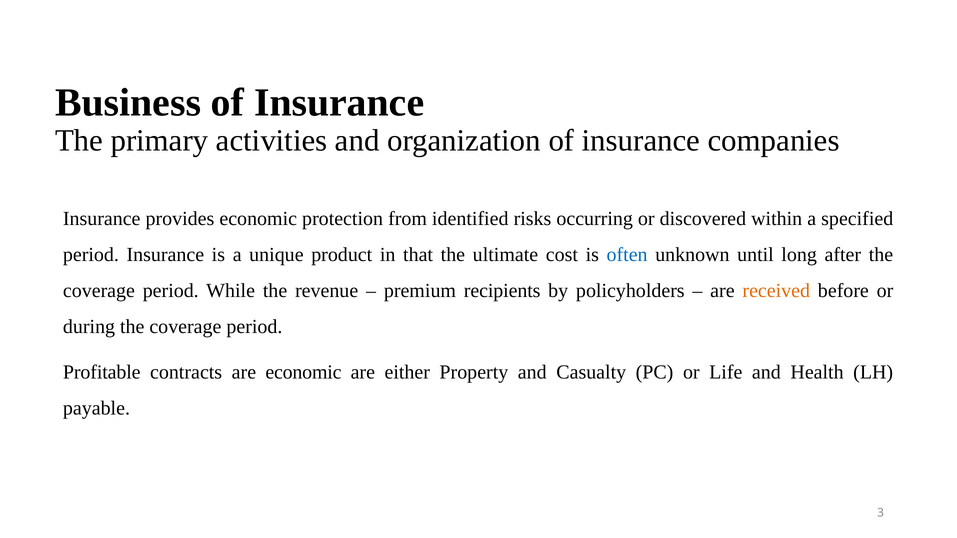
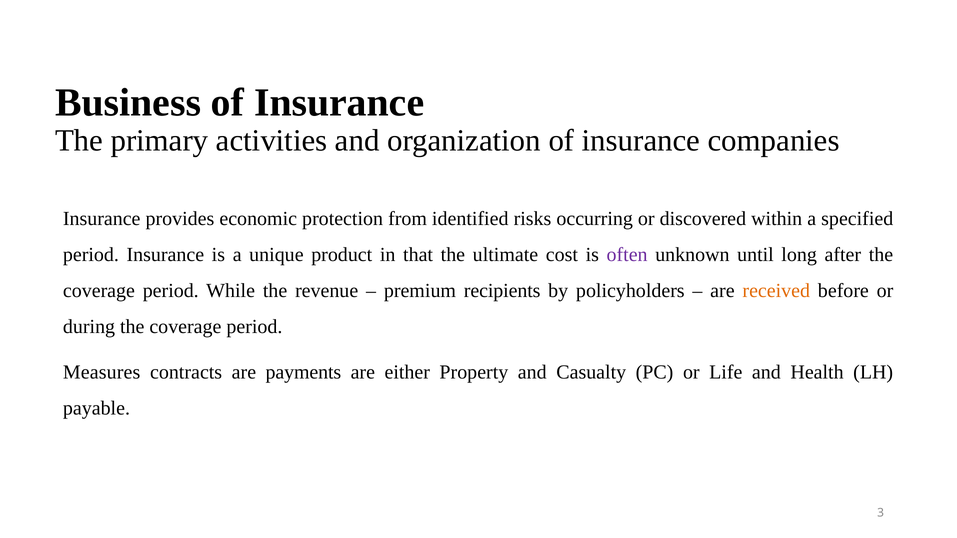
often colour: blue -> purple (627, 255)
Profitable: Profitable -> Measures (102, 373)
are economic: economic -> payments (303, 373)
